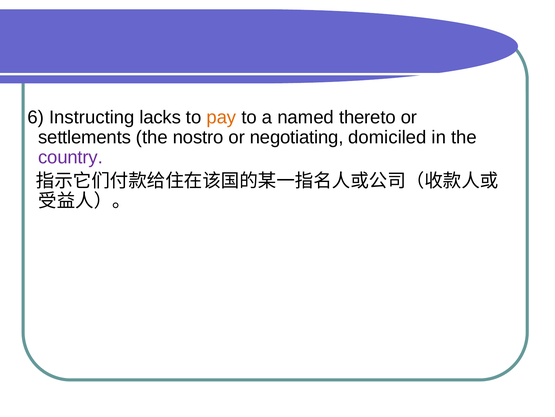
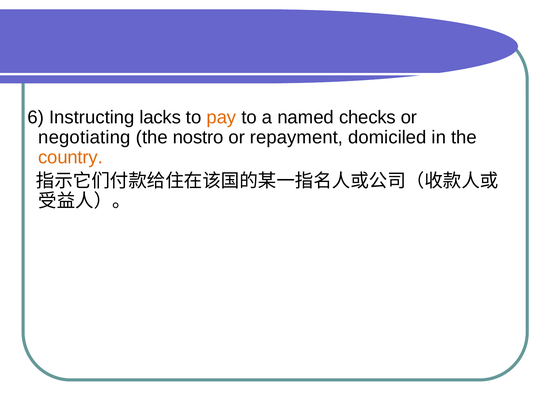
thereto: thereto -> checks (367, 117)
settlements: settlements -> negotiating (84, 137)
negotiating: negotiating -> repayment (297, 137)
country colour: purple -> orange (71, 157)
